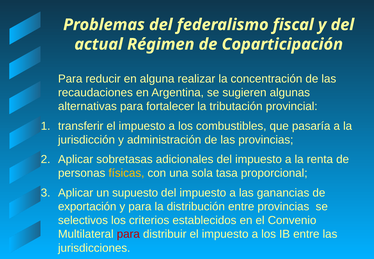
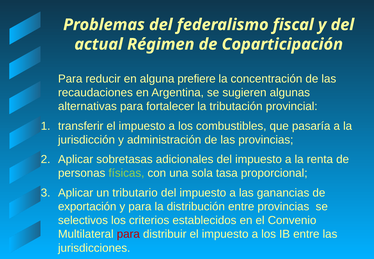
realizar: realizar -> prefiere (197, 79)
físicas colour: yellow -> light green (126, 173)
supuesto: supuesto -> tributario (135, 193)
